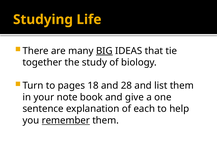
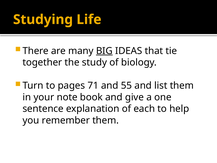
18: 18 -> 71 (93, 85)
28: 28 -> 55 (126, 85)
remember underline: present -> none (66, 120)
